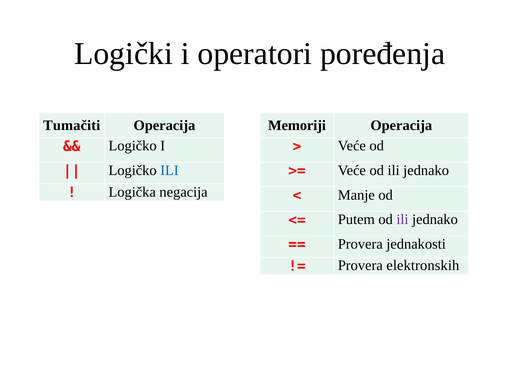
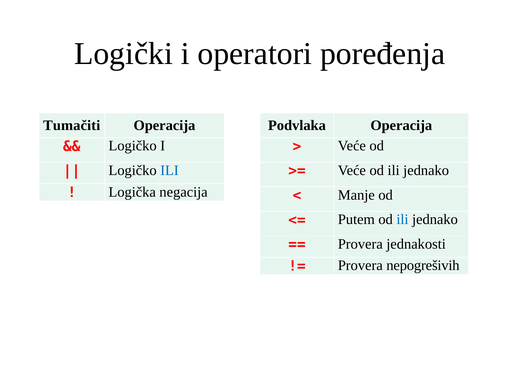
Memoriji: Memoriji -> Podvlaka (297, 126)
ili colour: purple -> blue (402, 219)
elektronskih: elektronskih -> nepogrešivih (423, 266)
